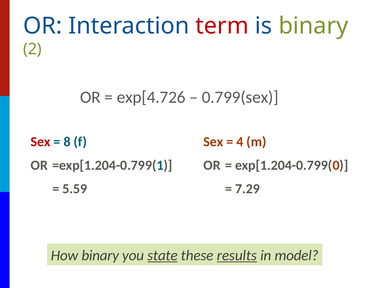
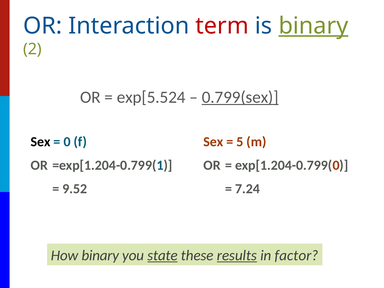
binary underline: none -> present (313, 26)
exp[4.726: exp[4.726 -> exp[5.524 (151, 97)
0.799(sex underline: none -> present (240, 97)
Sex colour: red -> black (41, 142)
8: 8 -> 0 (67, 142)
4: 4 -> 5 (240, 142)
5.59: 5.59 -> 9.52 (75, 189)
7.29: 7.29 -> 7.24 (247, 189)
model: model -> factor (297, 255)
